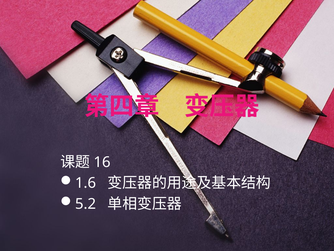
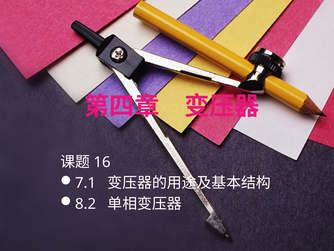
1.6: 1.6 -> 7.1 (86, 183)
5.2: 5.2 -> 8.2 (86, 203)
